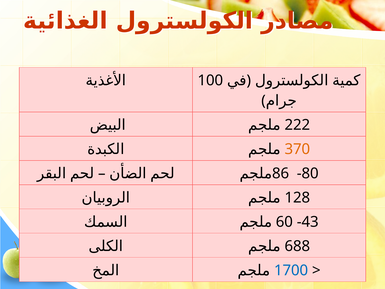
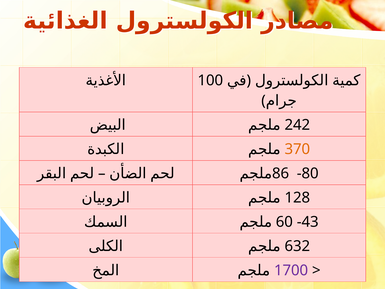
222: 222 -> 242 (297, 125)
688: 688 -> 632 (297, 246)
1700 colour: blue -> purple (291, 270)
